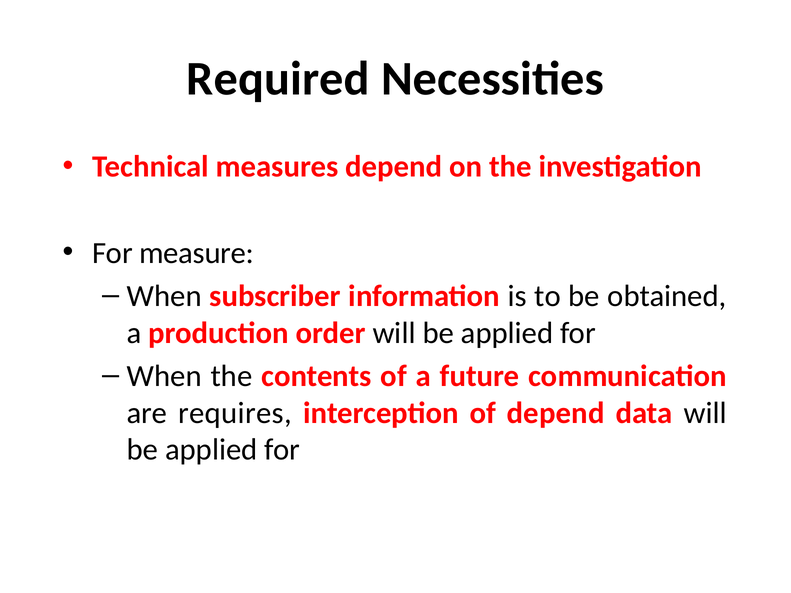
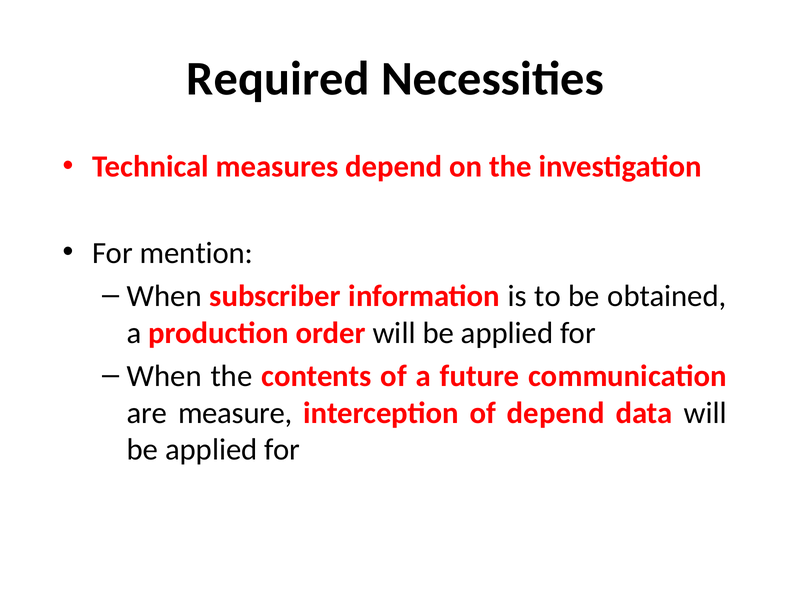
measure: measure -> mention (196, 253)
requires: requires -> measure (235, 413)
